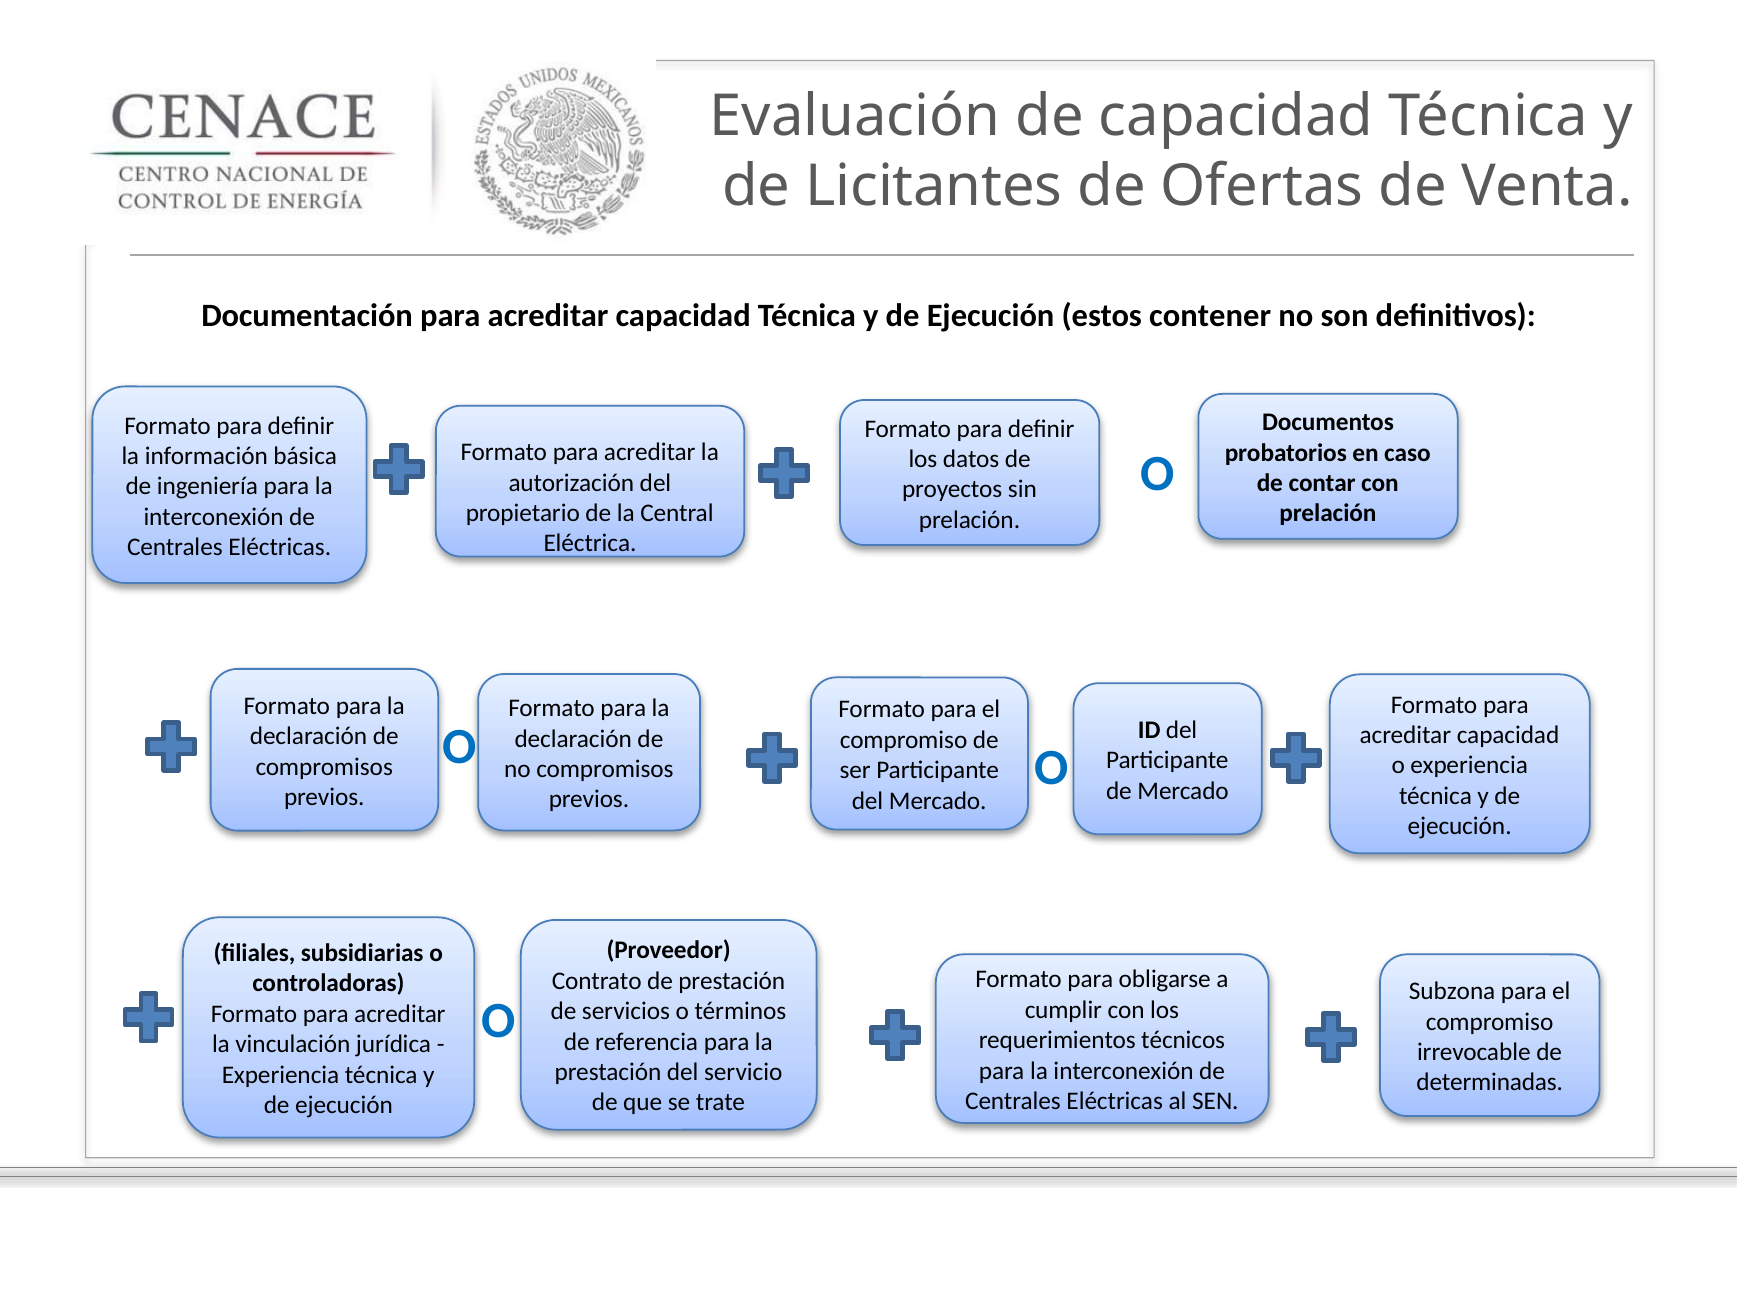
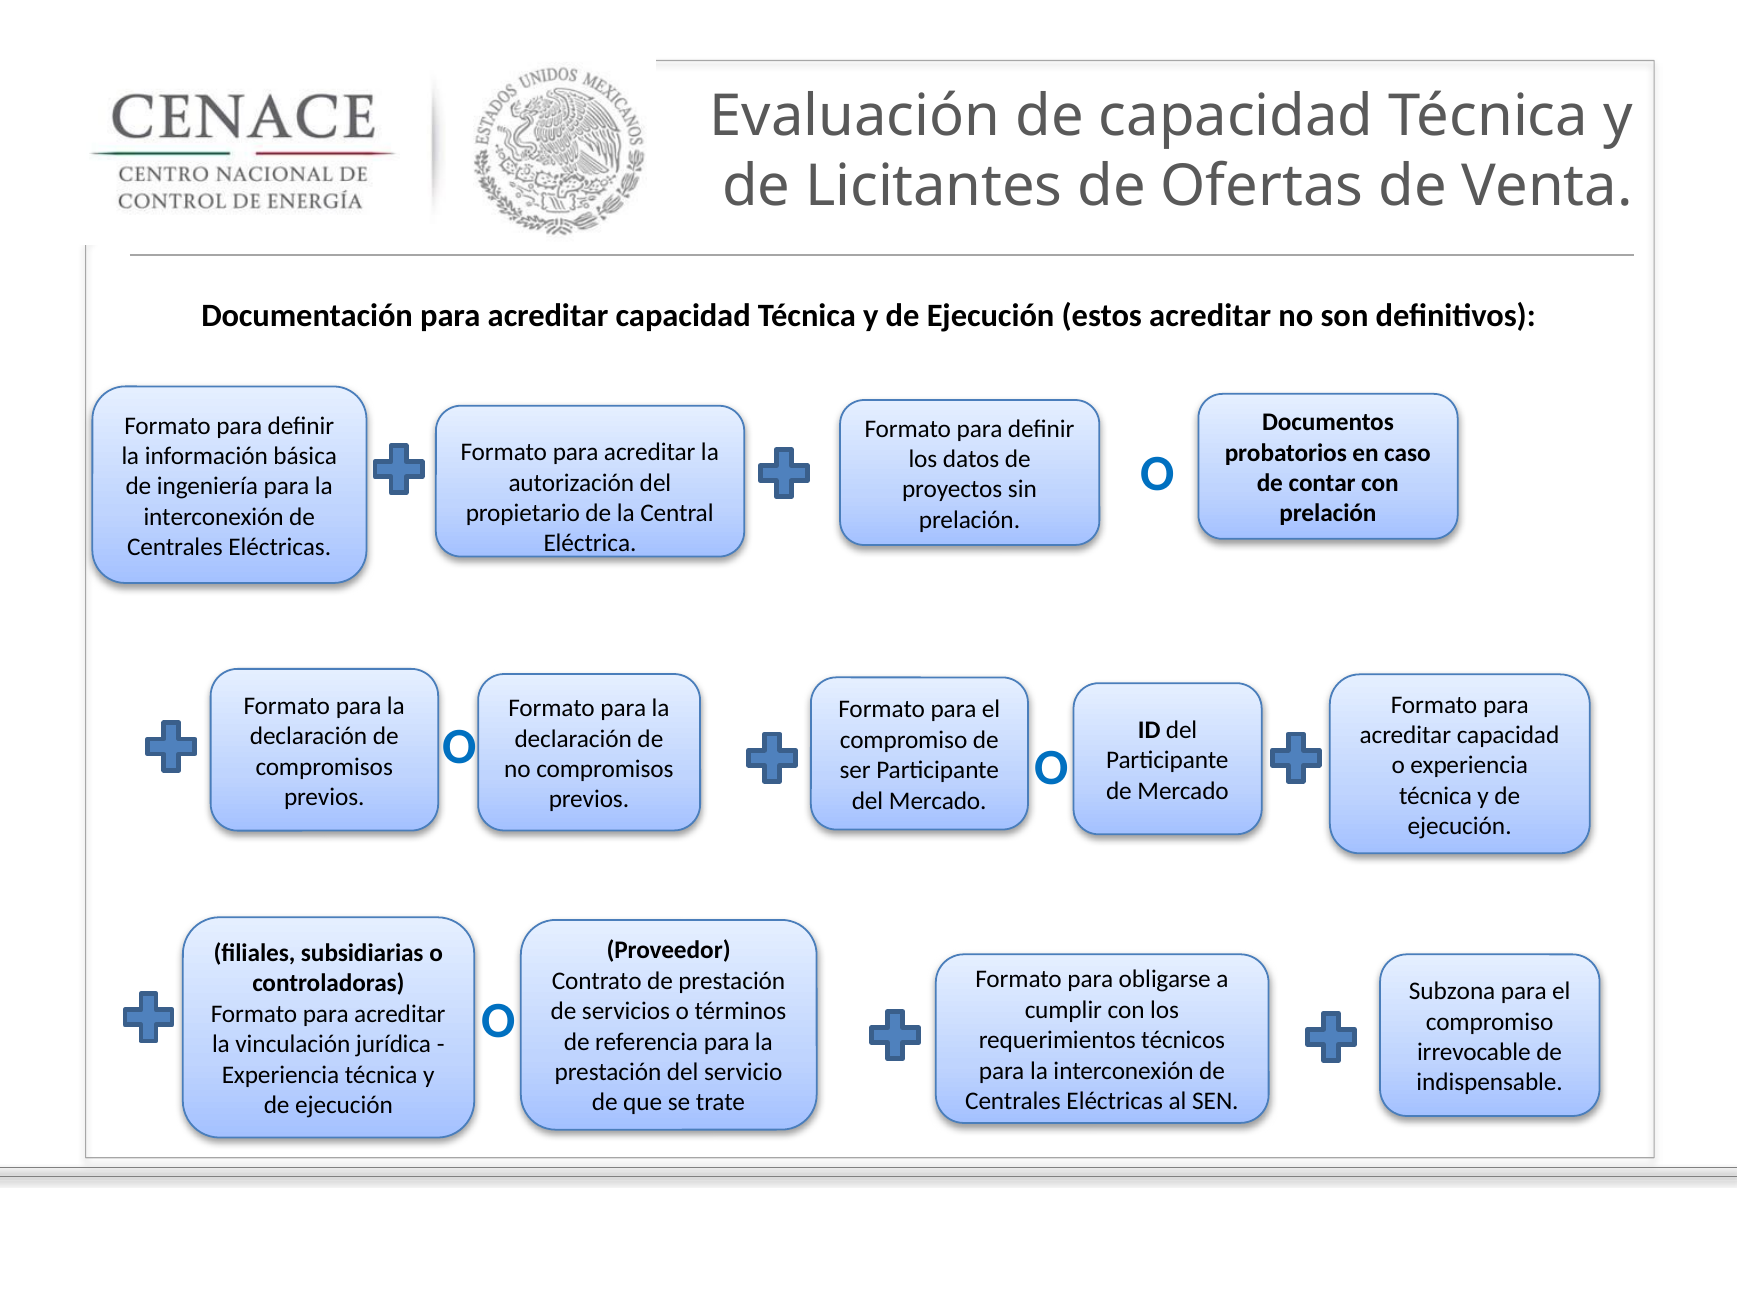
estos contener: contener -> acreditar (1210, 316)
determinadas: determinadas -> indispensable (1490, 1082)
